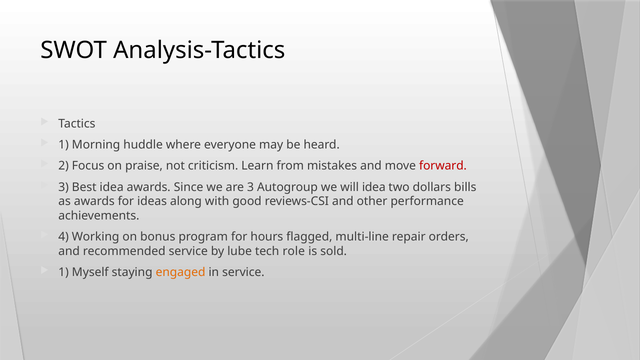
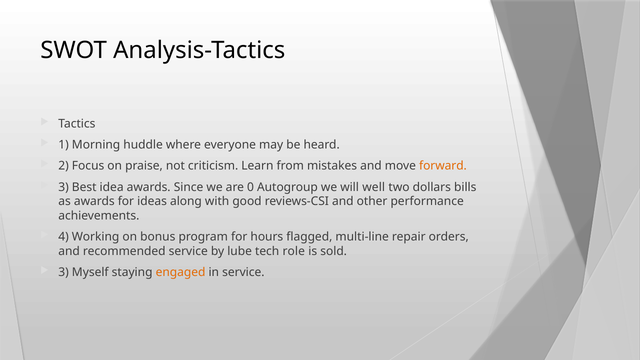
forward colour: red -> orange (443, 166)
are 3: 3 -> 0 (251, 187)
will idea: idea -> well (374, 187)
1: 1 -> 3 (64, 272)
